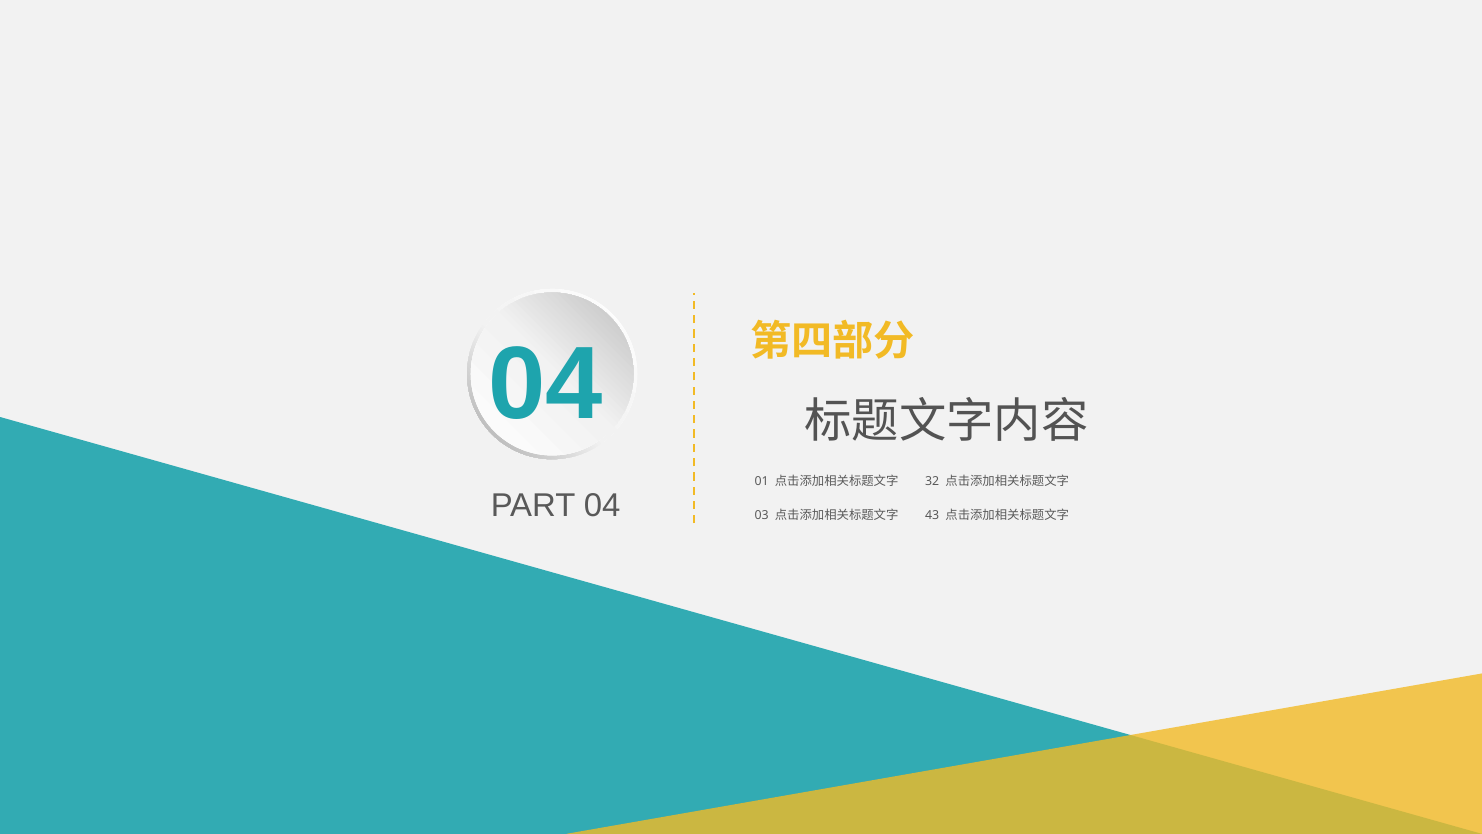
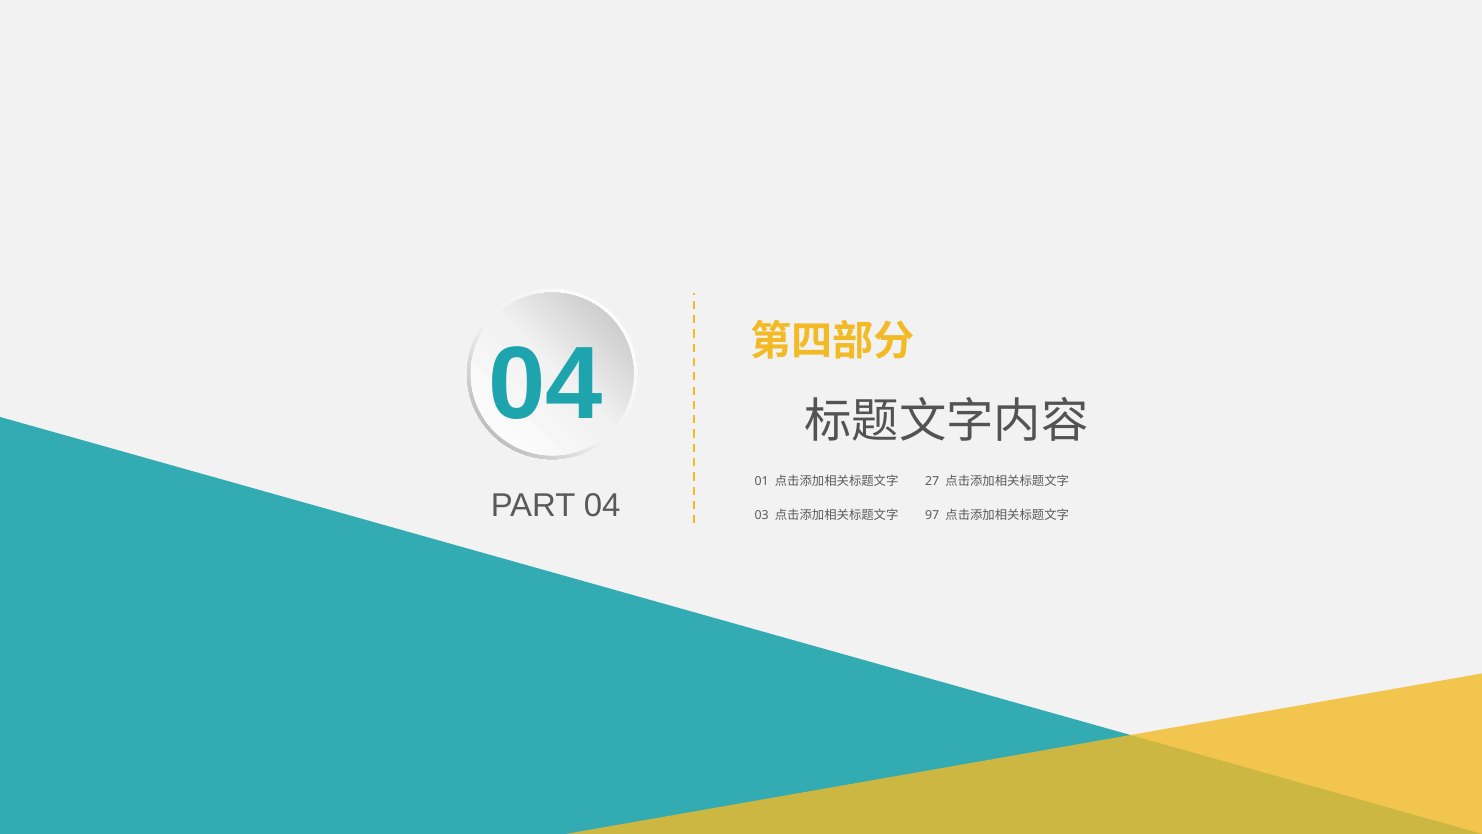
32: 32 -> 27 (932, 482)
43: 43 -> 97 (932, 515)
